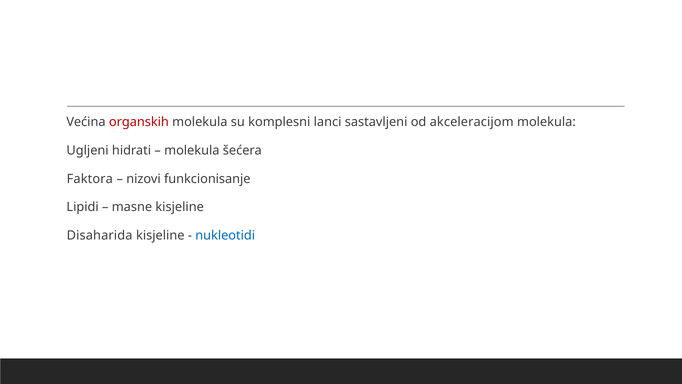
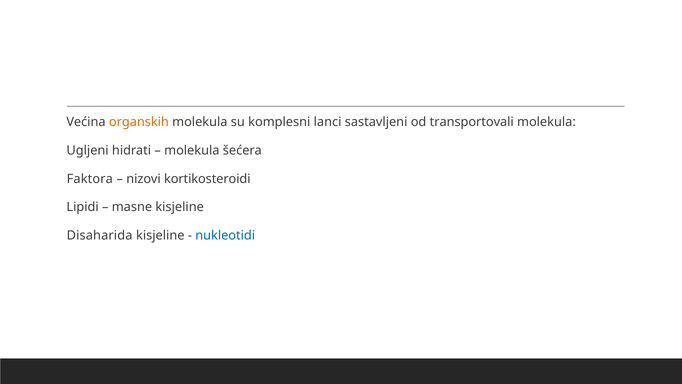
organskih colour: red -> orange (139, 122)
akceleracijom: akceleracijom -> transportovali (472, 122)
funkcionisanje: funkcionisanje -> kortikosteroidi (207, 179)
